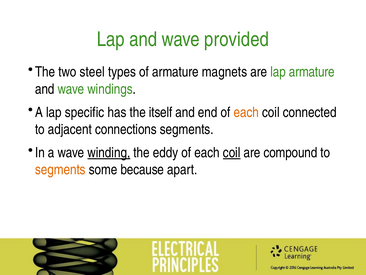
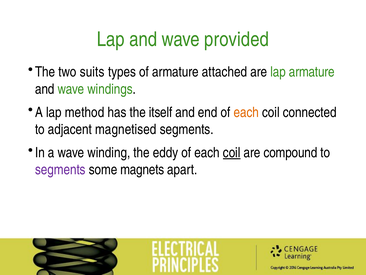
steel: steel -> suits (92, 72)
magnets: magnets -> attached (225, 72)
specific: specific -> method (85, 112)
connections: connections -> magnetised (126, 129)
winding underline: present -> none (109, 152)
segments colour: orange -> purple (60, 169)
because: because -> magnets (142, 169)
